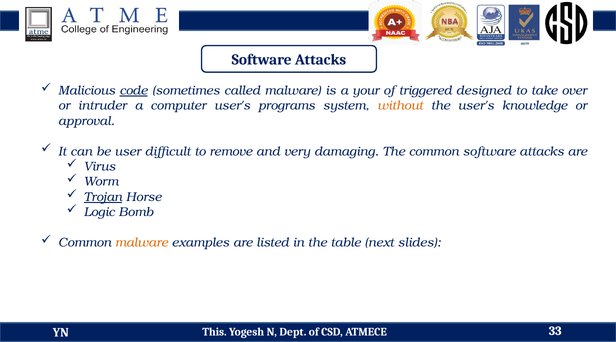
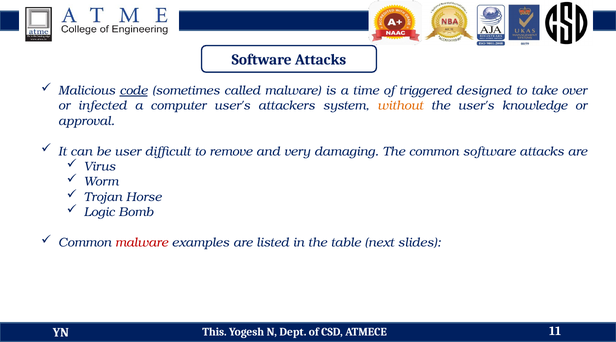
your: your -> time (366, 91)
intruder: intruder -> infected (102, 106)
programs: programs -> attackers (287, 106)
Trojan underline: present -> none (103, 197)
malware colour: orange -> red (142, 243)
33: 33 -> 11 (555, 331)
